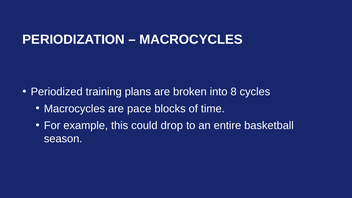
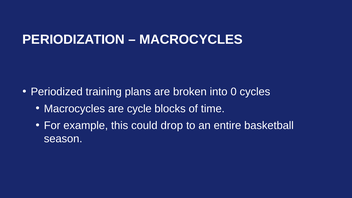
8: 8 -> 0 (234, 92)
pace: pace -> cycle (139, 109)
